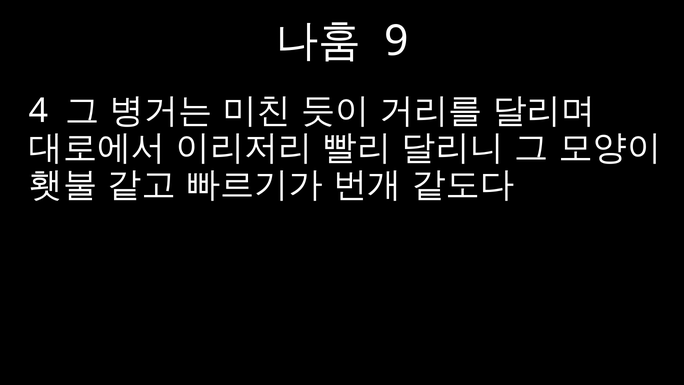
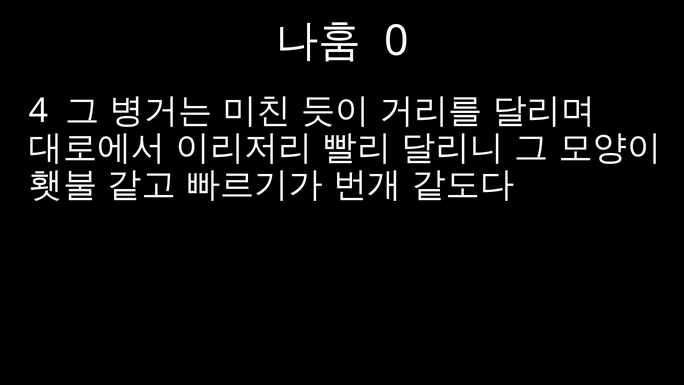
9: 9 -> 0 (396, 41)
